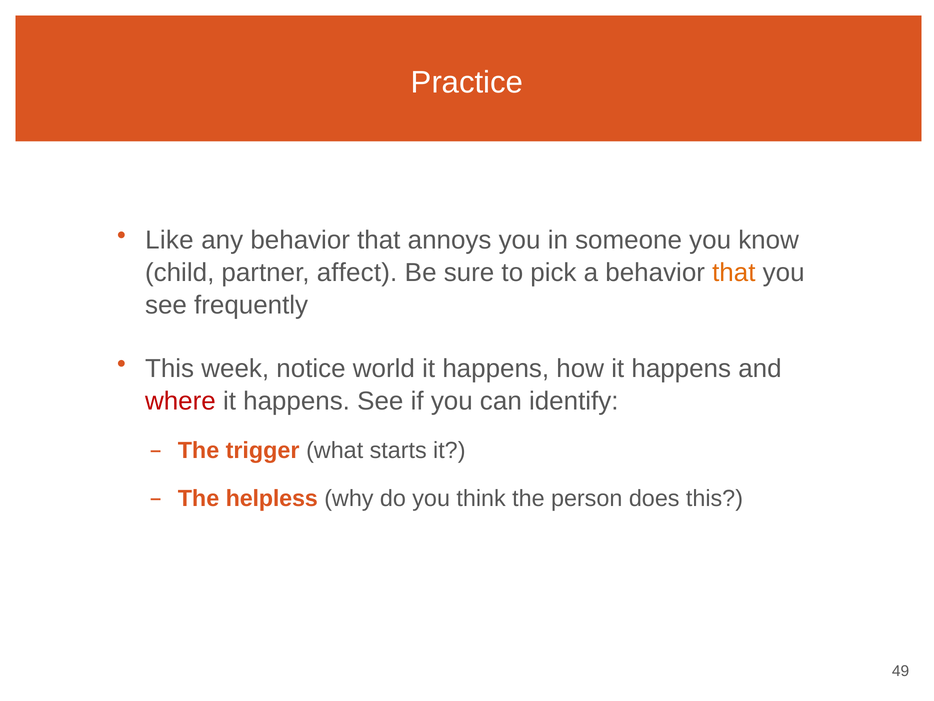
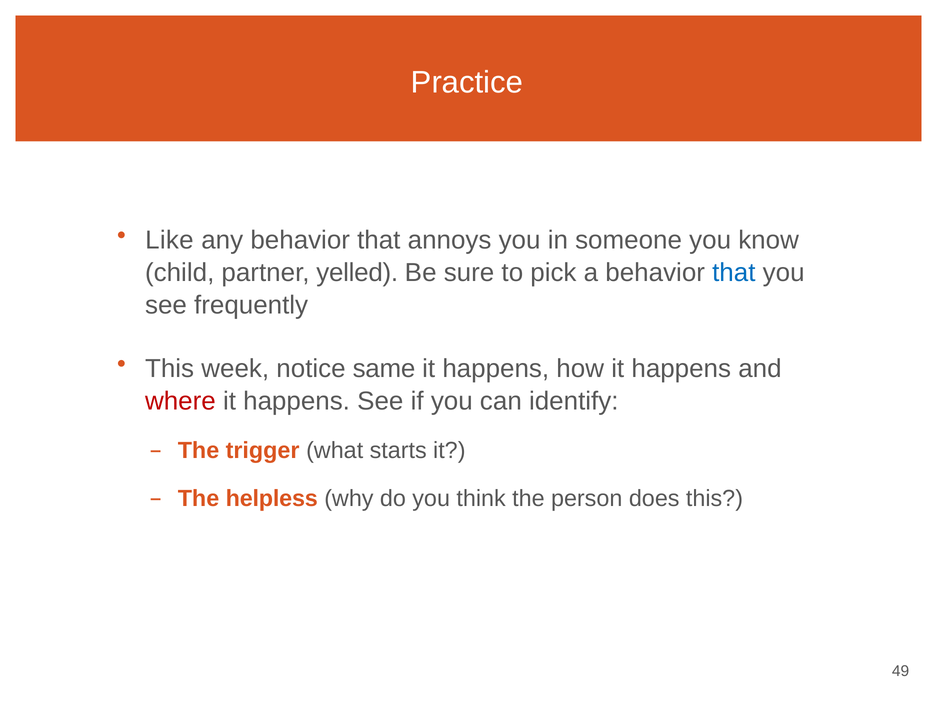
affect: affect -> yelled (357, 272)
that colour: orange -> blue (734, 272)
world: world -> same (384, 368)
